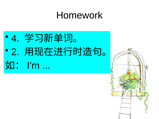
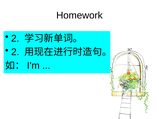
4: 4 -> 2 (15, 39)
